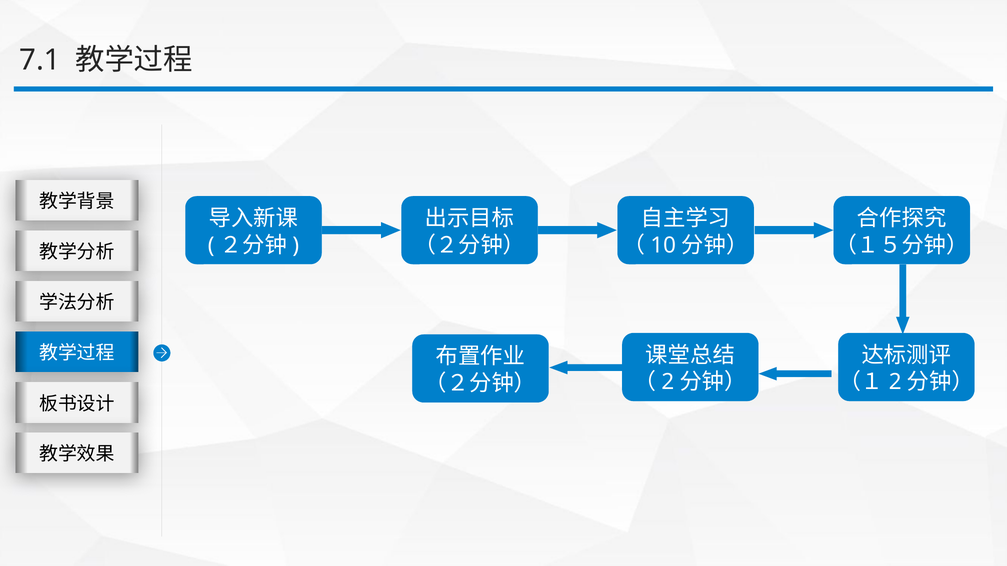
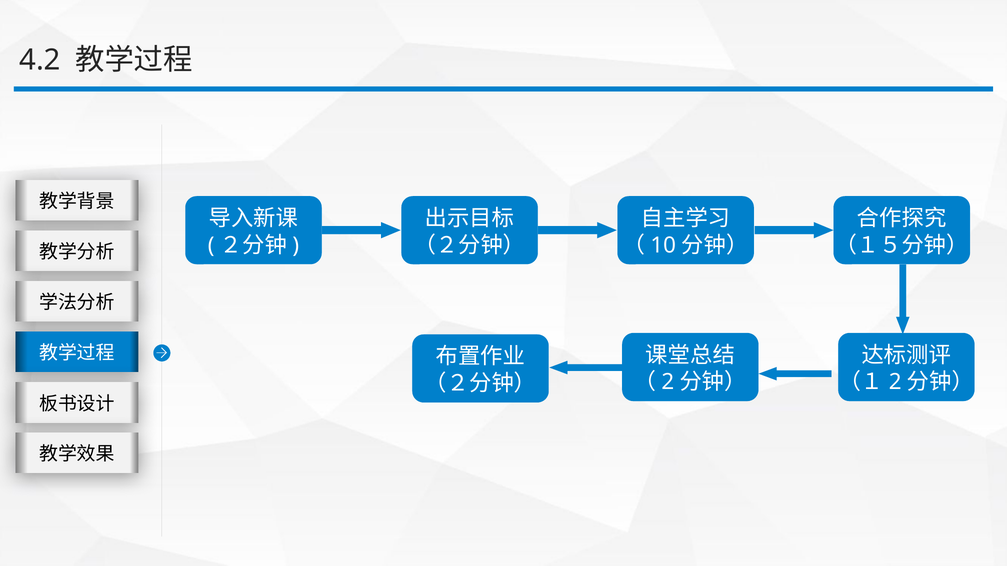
7.1: 7.1 -> 4.2 (40, 60)
